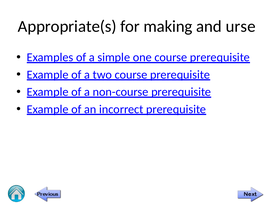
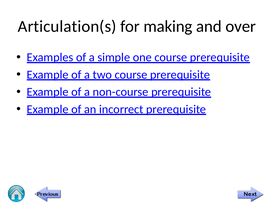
Appropriate(s: Appropriate(s -> Articulation(s (67, 27)
urse: urse -> over (241, 27)
